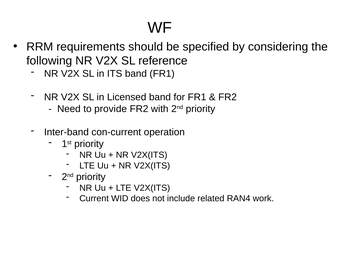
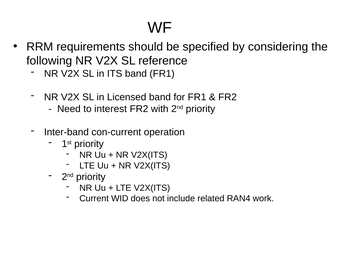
provide: provide -> interest (111, 109)
